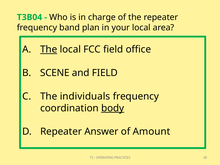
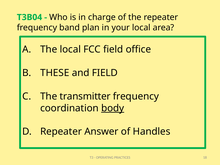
The underline: present -> none (49, 49)
SCENE: SCENE -> THESE (55, 73)
individuals: individuals -> transmitter (85, 96)
Amount: Amount -> Handles (152, 132)
